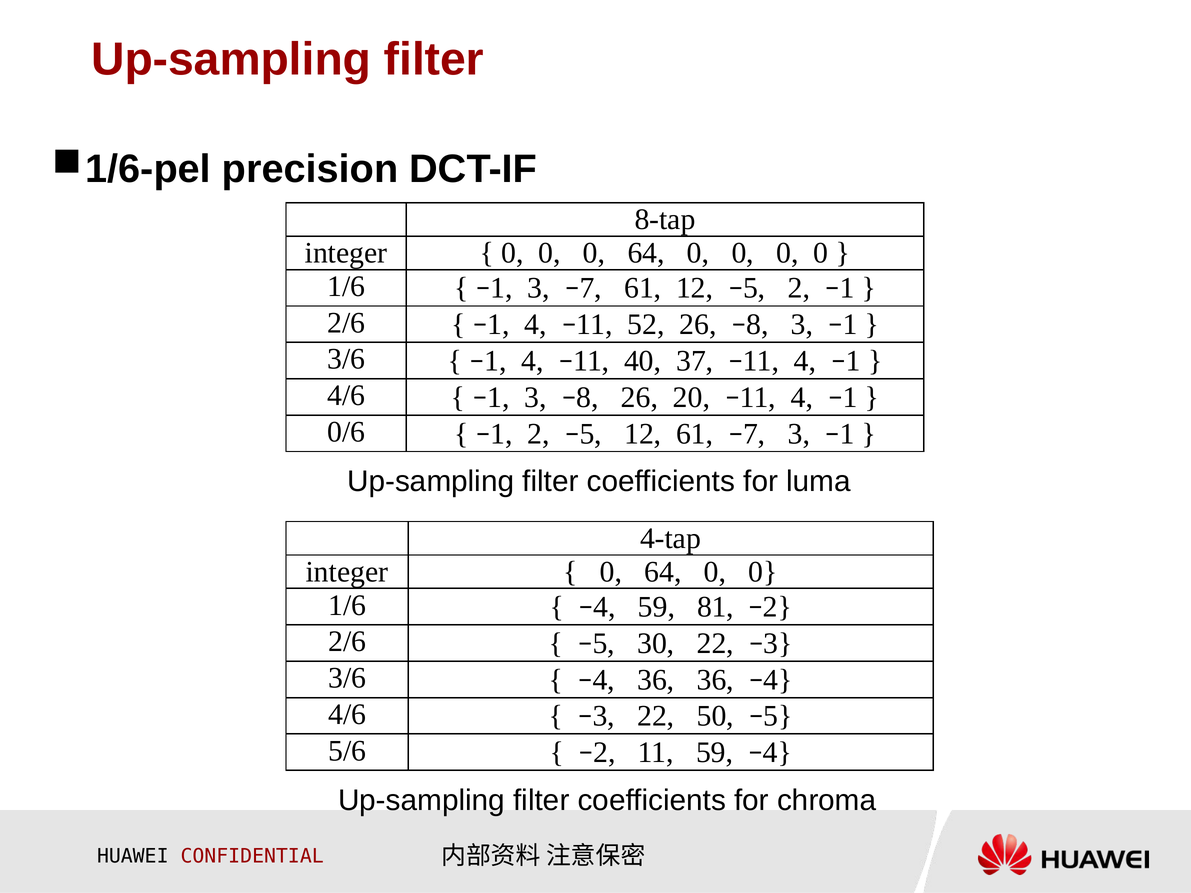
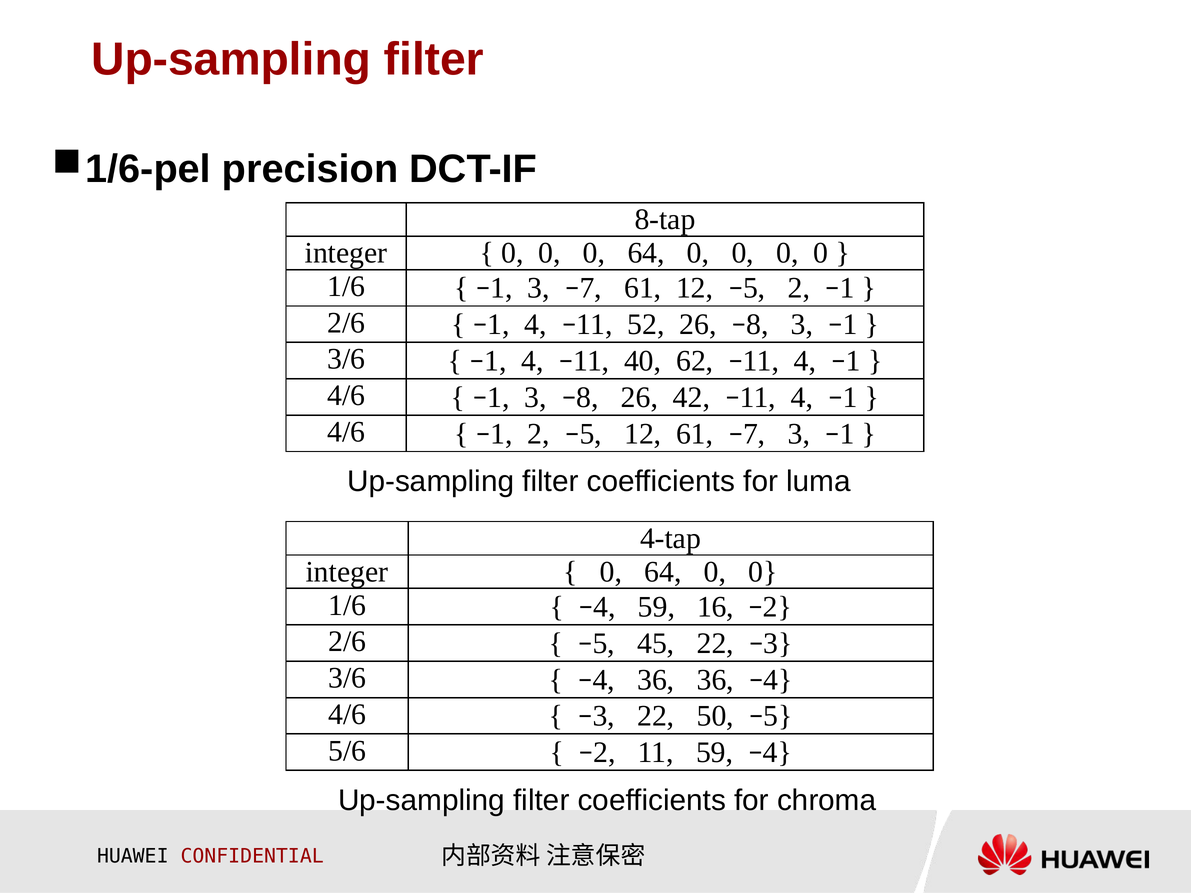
37: 37 -> 62 (695, 361)
20: 20 -> 42 (692, 397)
0/6: 0/6 -> 4/6 (346, 432)
81: 81 -> 16 (715, 607)
30: 30 -> 45 (656, 644)
